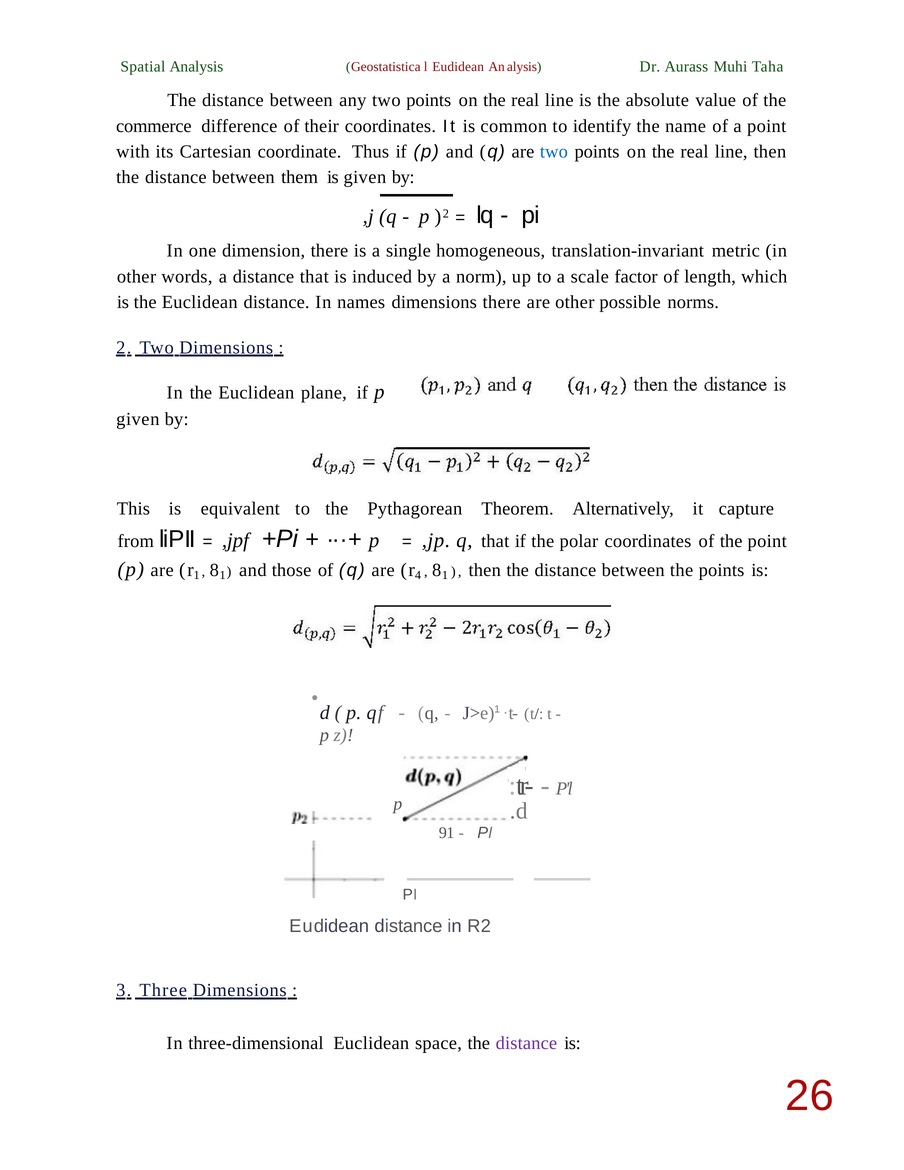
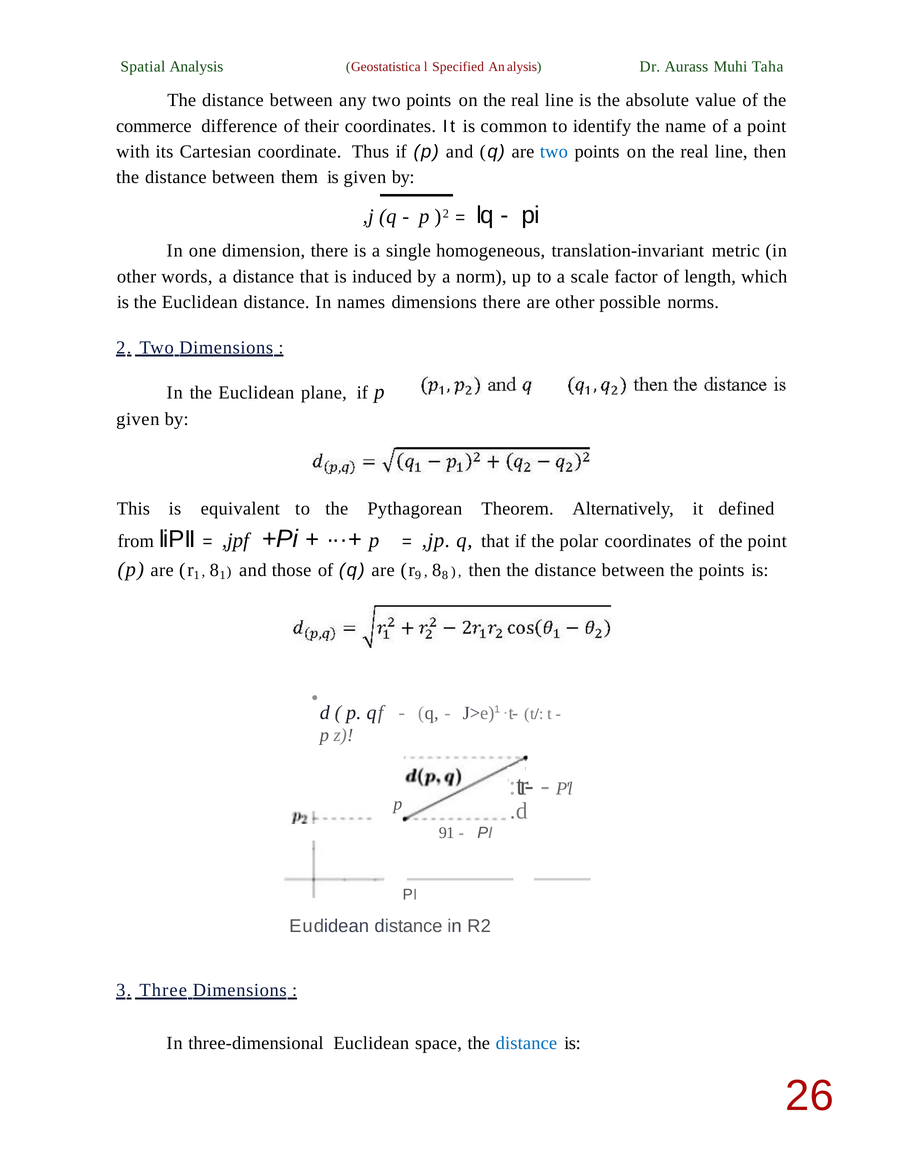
l Eudidean: Eudidean -> Specified (458, 67)
capture: capture -> defined (746, 509)
4: 4 -> 9 (418, 575)
1: 1 -> 8 (445, 575)
distance colour: purple -> blue (526, 1043)
